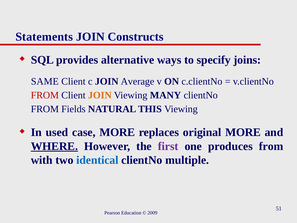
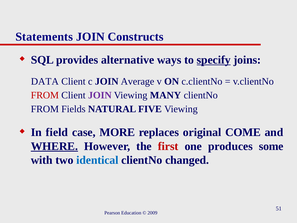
specify underline: none -> present (214, 60)
SAME: SAME -> DATA (45, 81)
JOIN colour: orange -> purple (100, 95)
THIS: THIS -> FIVE (150, 109)
used: used -> field (57, 132)
original MORE: MORE -> COME (243, 132)
first colour: purple -> red (168, 146)
produces from: from -> some (271, 146)
multiple: multiple -> changed (187, 160)
